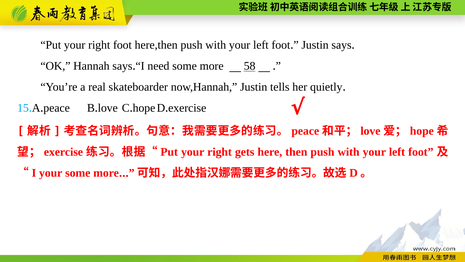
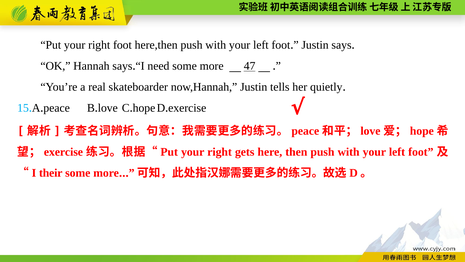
58: 58 -> 47 (250, 66)
your: your -> their (51, 173)
